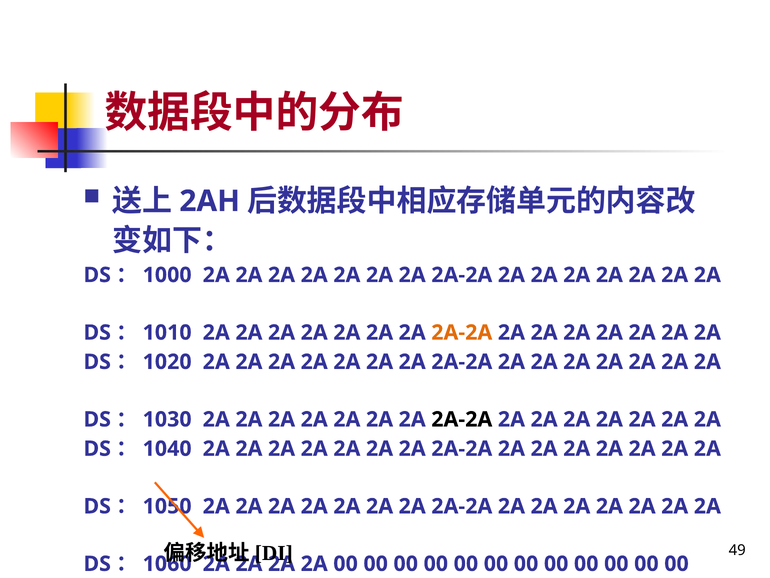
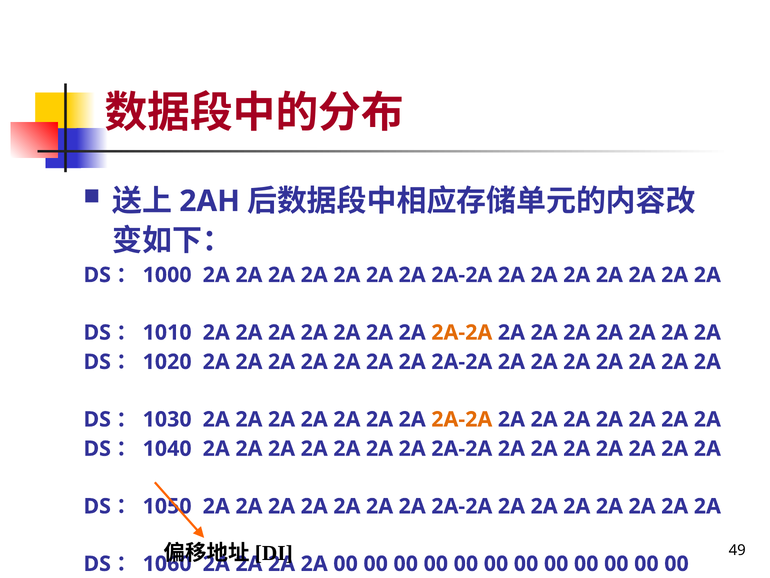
2A-2A colour: black -> orange (462, 419)
